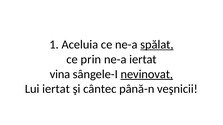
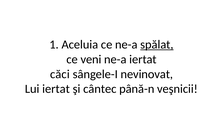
prin: prin -> veni (91, 60)
vina: vina -> căci (60, 74)
nevinovat underline: present -> none (147, 74)
